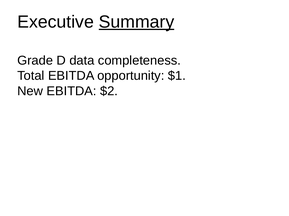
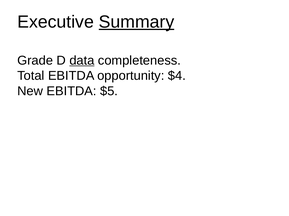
data underline: none -> present (82, 61)
$1: $1 -> $4 (177, 76)
$2: $2 -> $5 (109, 91)
